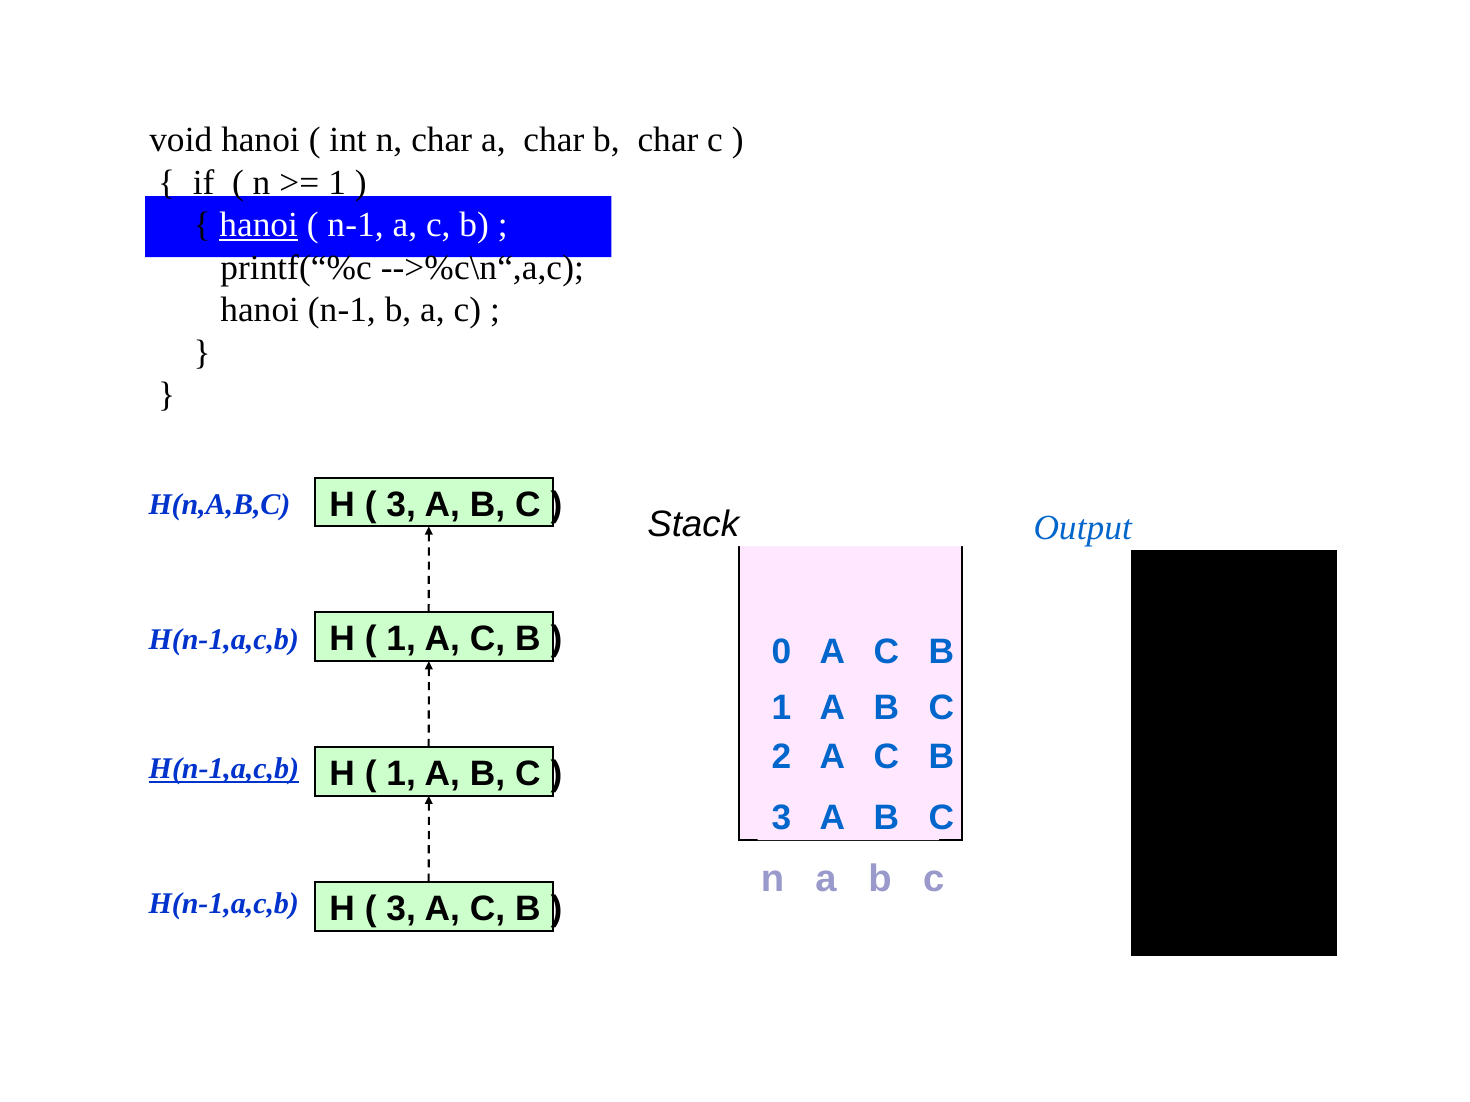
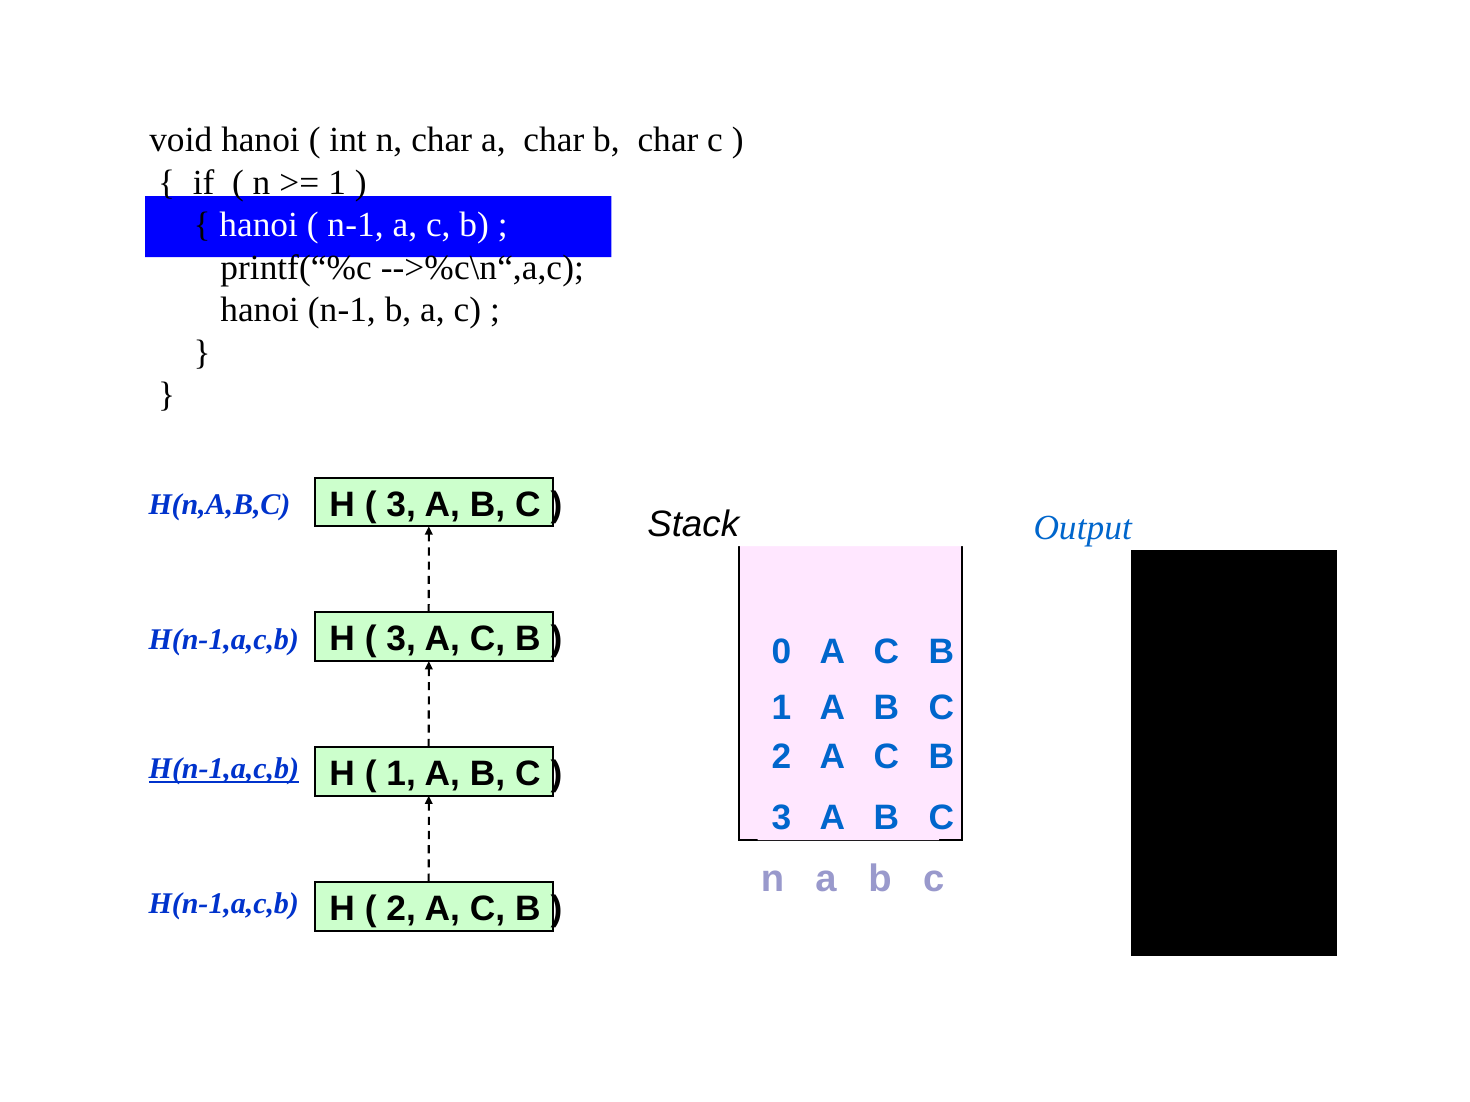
hanoi underline: present -> none (259, 225)
1: 1 -> 3 (401, 639)
3: 3 -> 2 (401, 909)
